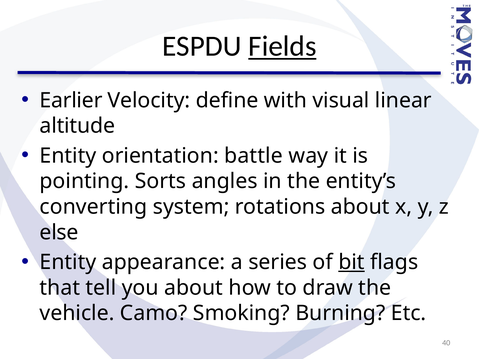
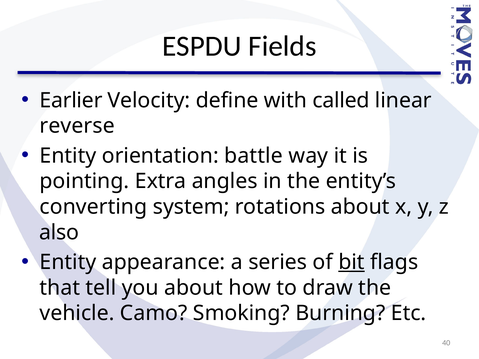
Fields underline: present -> none (282, 46)
visual: visual -> called (341, 100)
altitude: altitude -> reverse (77, 126)
Sorts: Sorts -> Extra (161, 181)
else: else -> also (59, 233)
